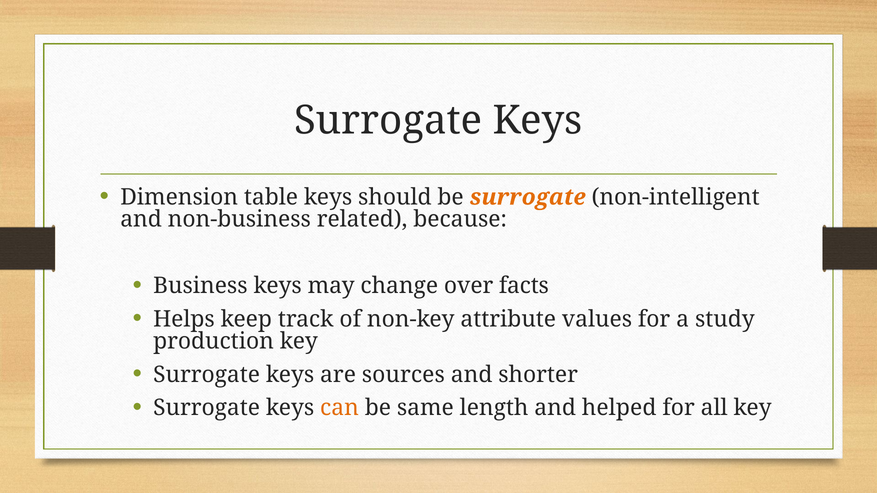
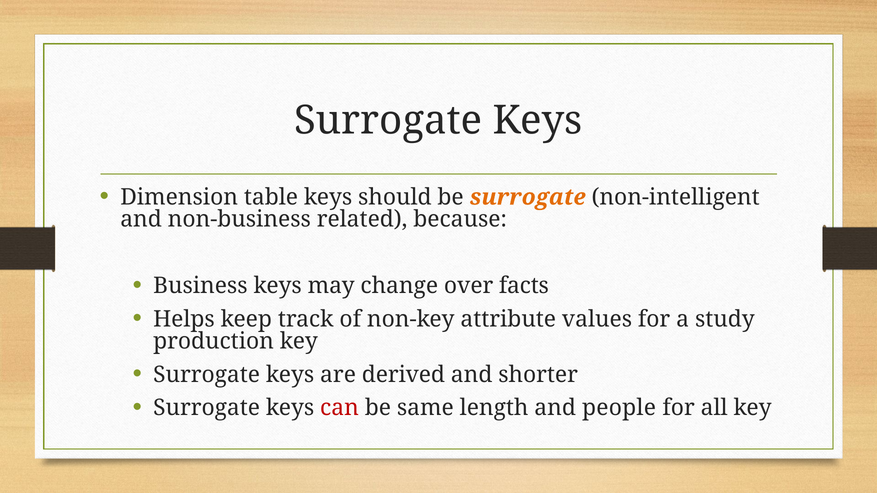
sources: sources -> derived (403, 375)
can colour: orange -> red (339, 408)
helped: helped -> people (619, 408)
